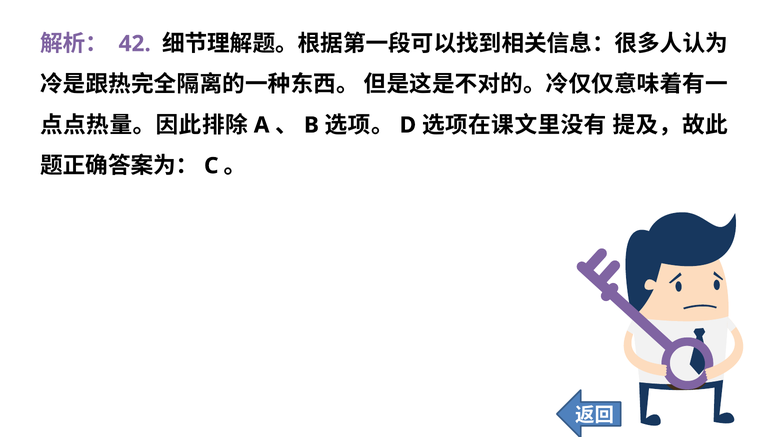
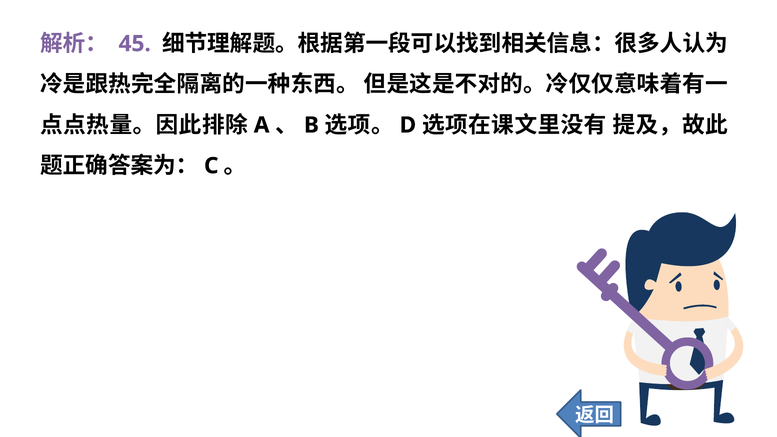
42: 42 -> 45 (135, 44)
